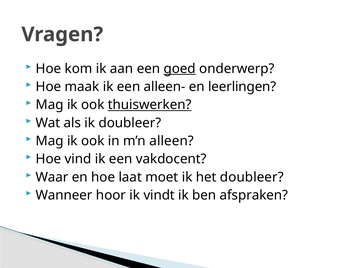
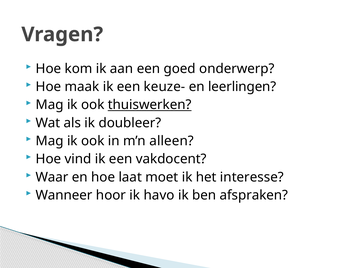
goed underline: present -> none (180, 69)
alleen-: alleen- -> keuze- (164, 87)
het doubleer: doubleer -> interesse (252, 177)
vindt: vindt -> havo (159, 195)
